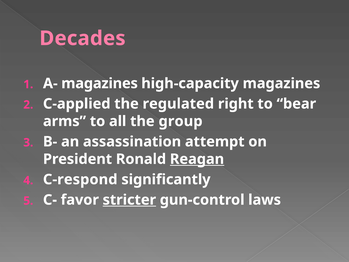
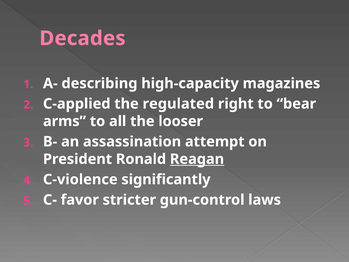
A- magazines: magazines -> describing (99, 83)
group: group -> looser (181, 121)
C-respond: C-respond -> C-violence (80, 179)
stricter underline: present -> none (129, 200)
